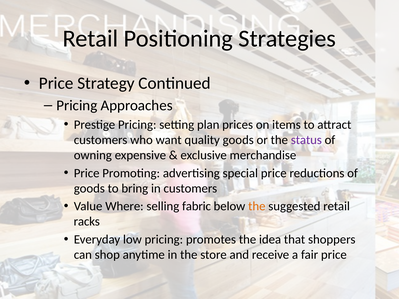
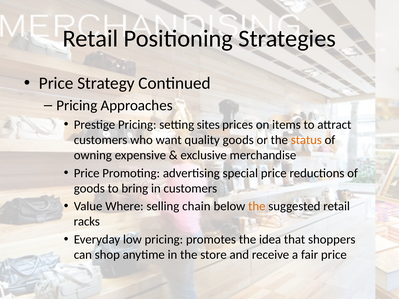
plan: plan -> sites (208, 125)
status colour: purple -> orange (306, 140)
fabric: fabric -> chain (196, 206)
